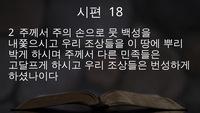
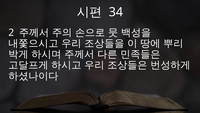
18: 18 -> 34 (116, 12)
